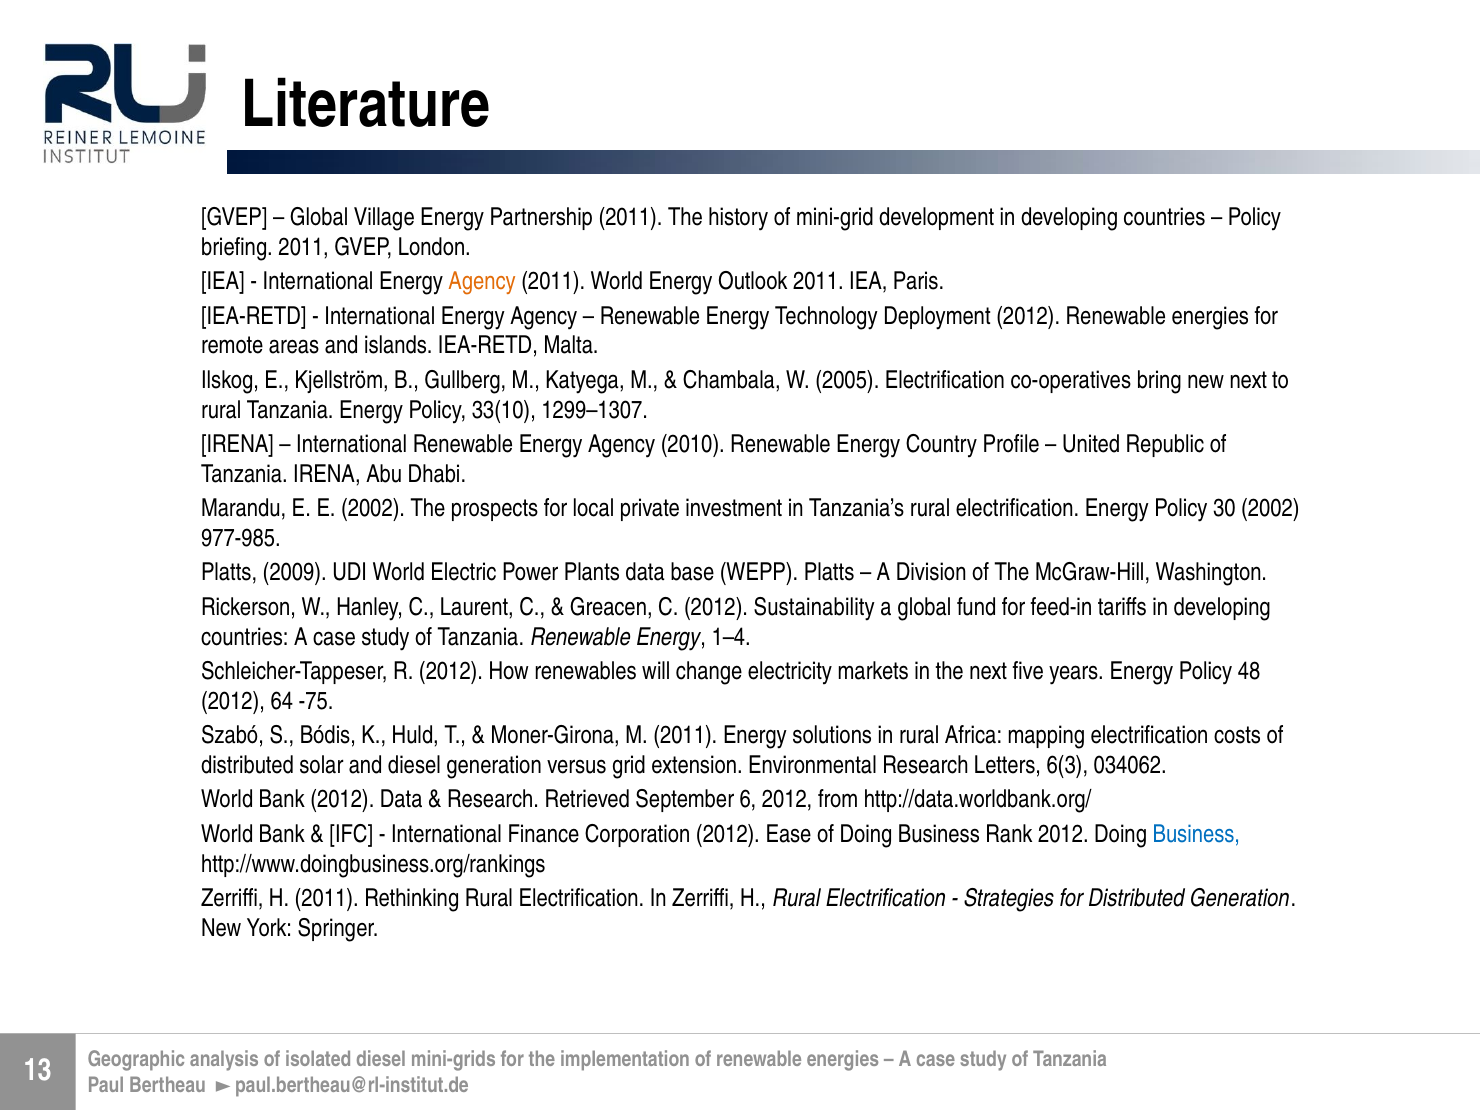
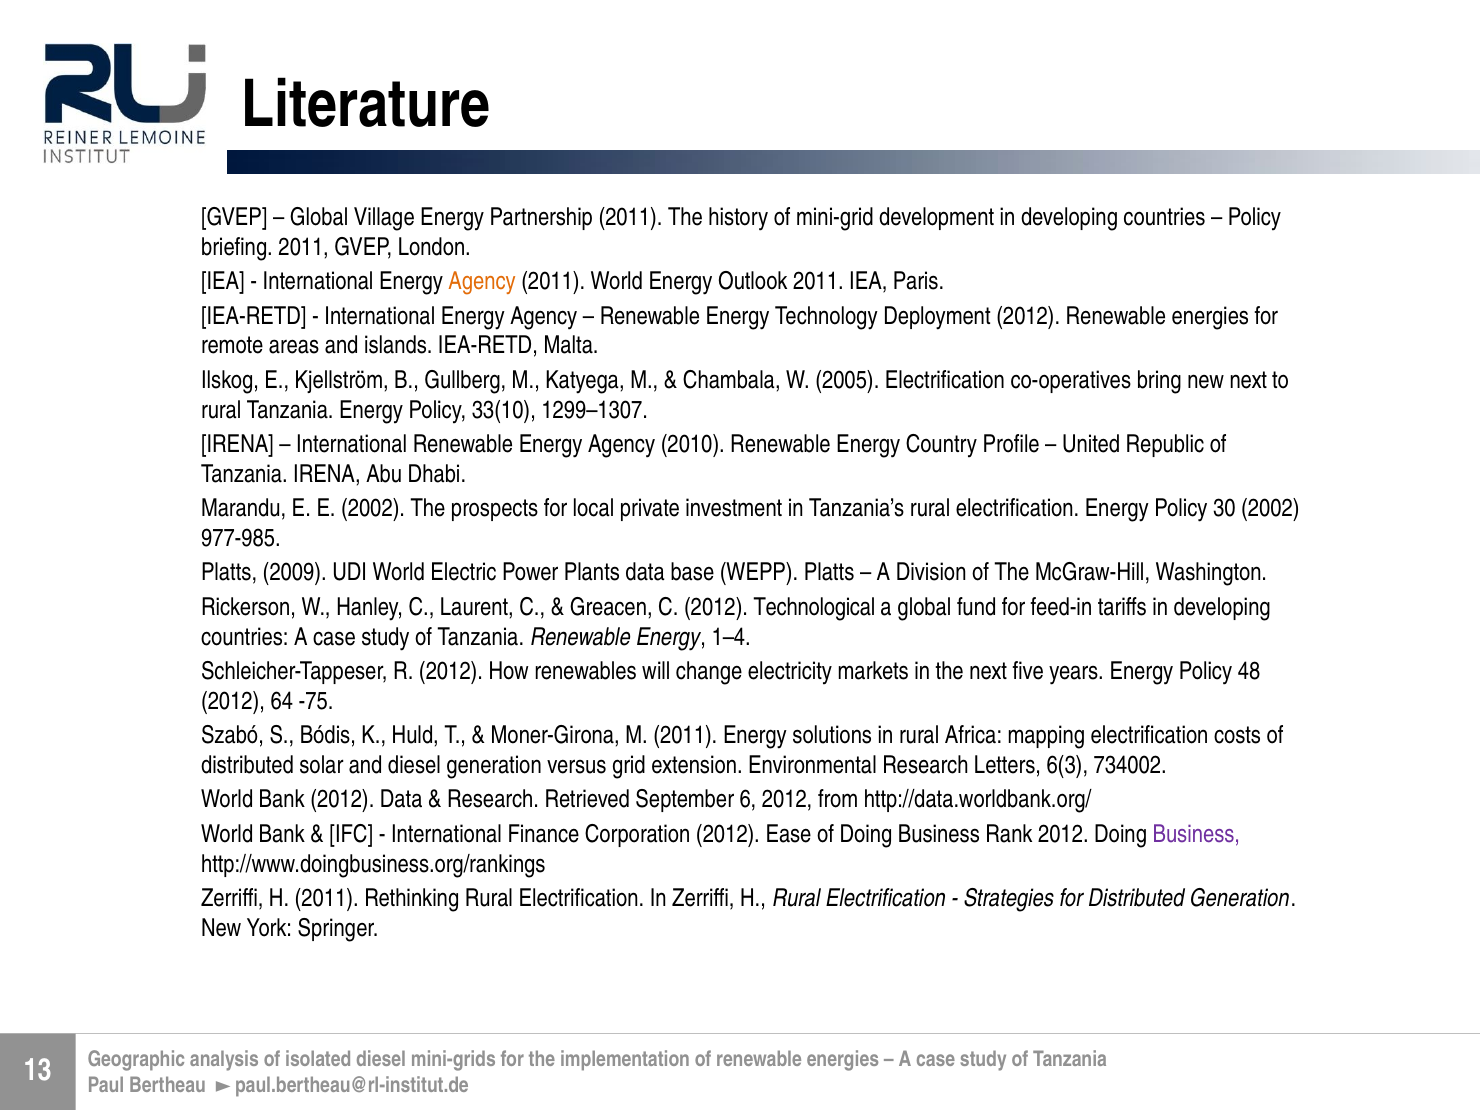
Sustainability: Sustainability -> Technological (814, 607)
034062: 034062 -> 734002 (1130, 765)
Business colour: blue -> purple (1196, 834)
